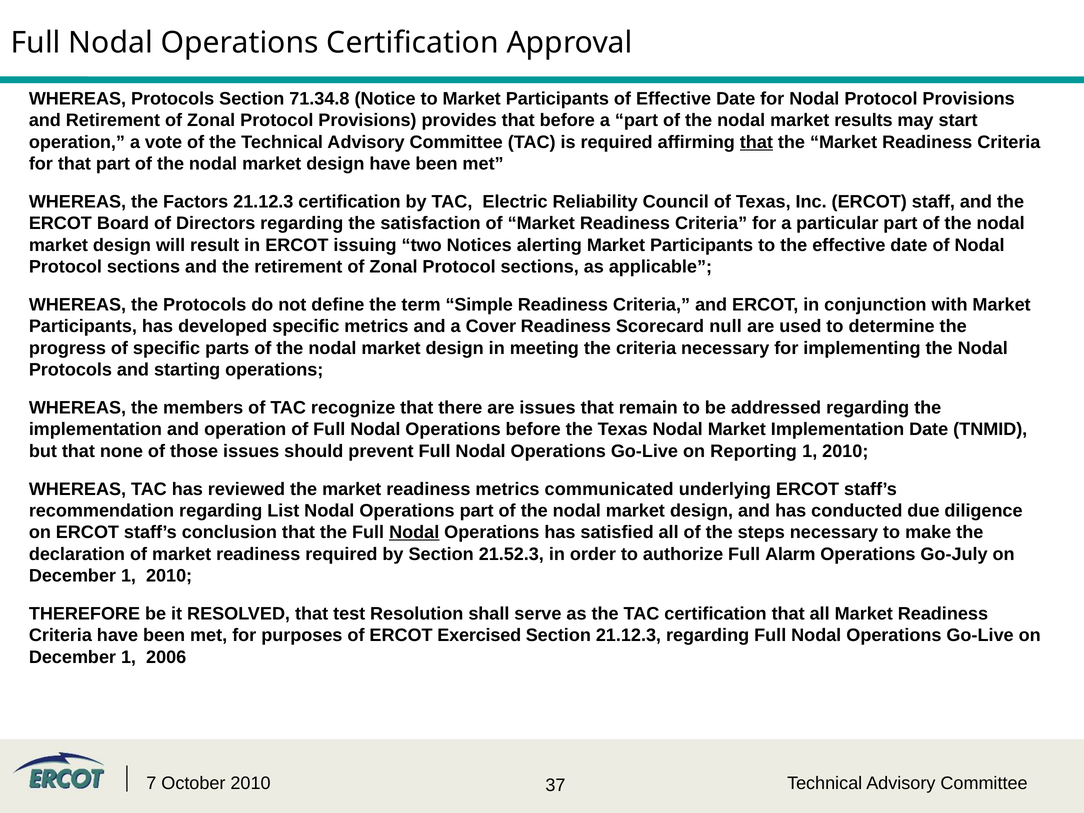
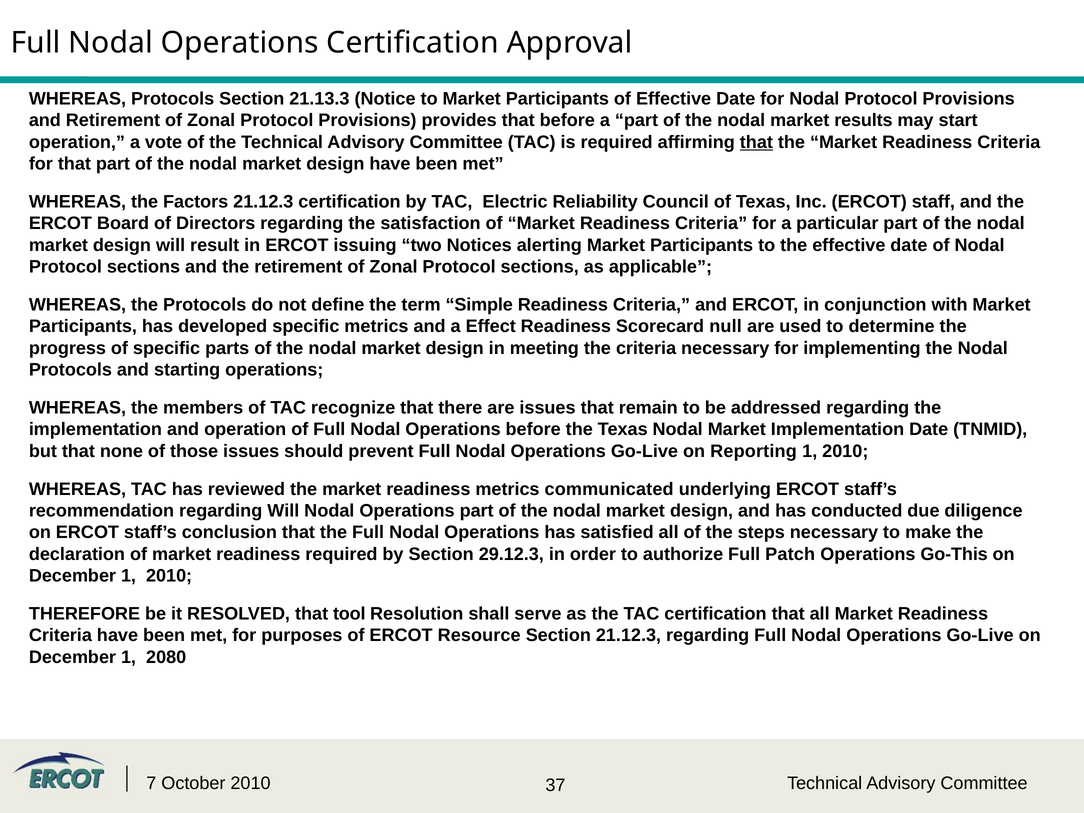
71.34.8: 71.34.8 -> 21.13.3 (319, 99)
Cover: Cover -> Effect (491, 326)
regarding List: List -> Will (283, 511)
Nodal underline: present -> none (414, 532)
21.52.3: 21.52.3 -> 29.12.3 (511, 554)
Alarm: Alarm -> Patch (790, 554)
Go-July: Go-July -> Go-This (954, 554)
test: test -> tool (349, 614)
Exercised: Exercised -> Resource (479, 635)
2006: 2006 -> 2080 (166, 657)
